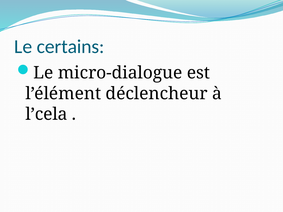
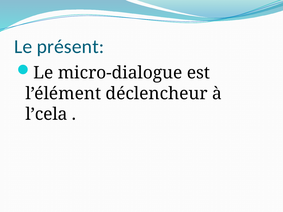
certains: certains -> présent (70, 47)
